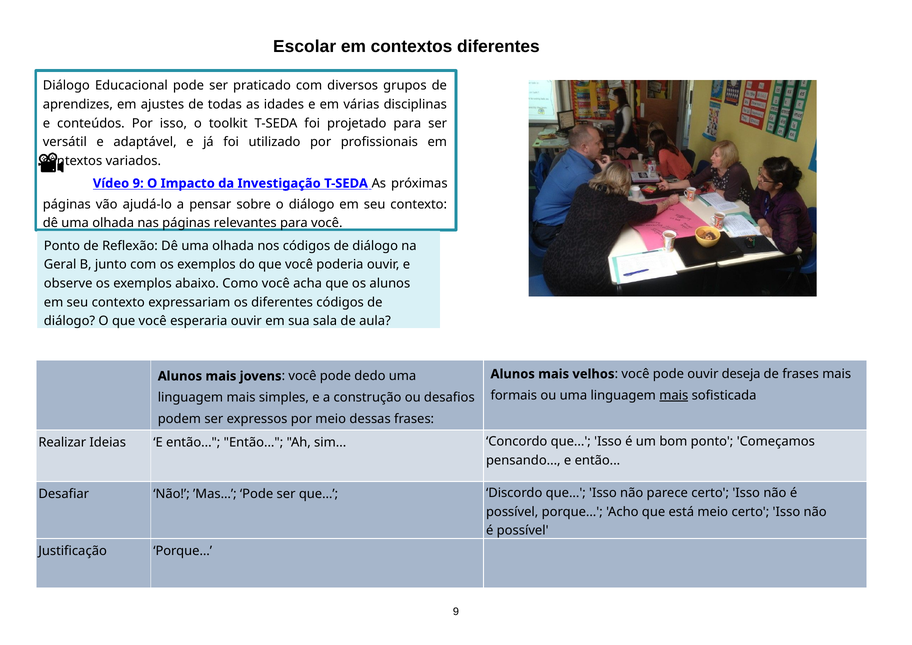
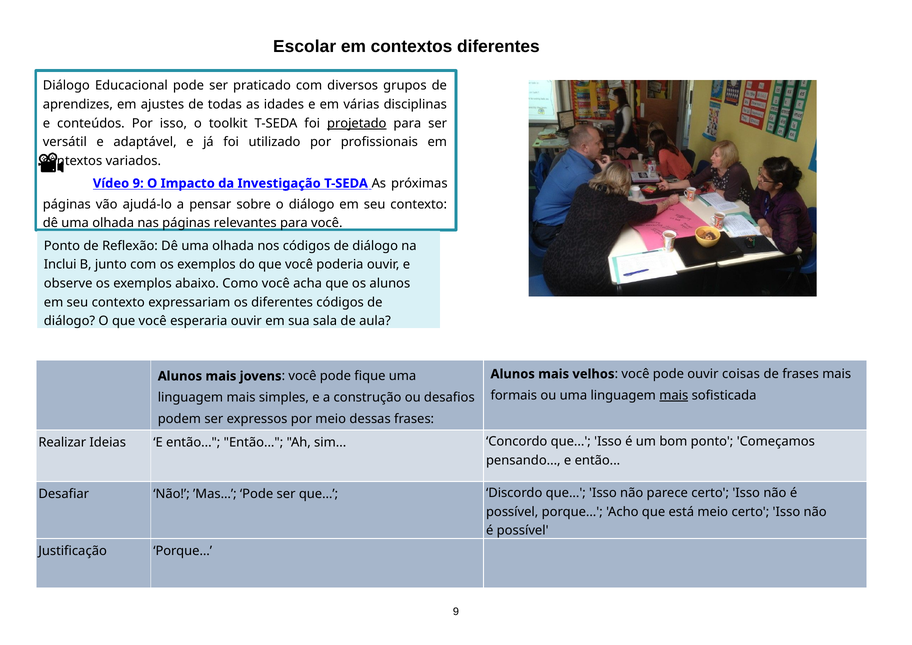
projetado underline: none -> present (357, 123)
Geral: Geral -> Inclui (60, 265)
deseja: deseja -> coisas (741, 374)
dedo: dedo -> fique (370, 376)
